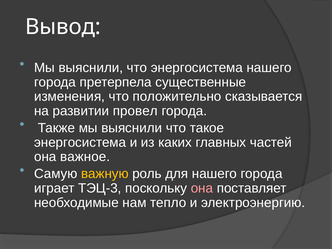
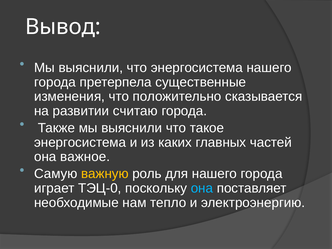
провел: провел -> считаю (135, 111)
ТЭЦ-3: ТЭЦ-3 -> ТЭЦ-0 (100, 188)
она colour: pink -> light blue (202, 188)
